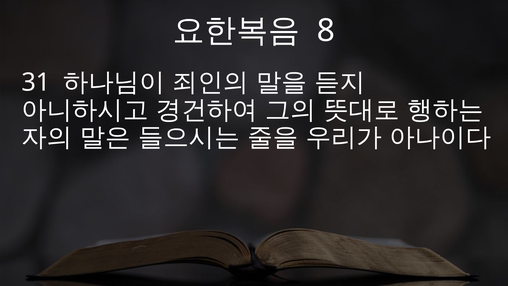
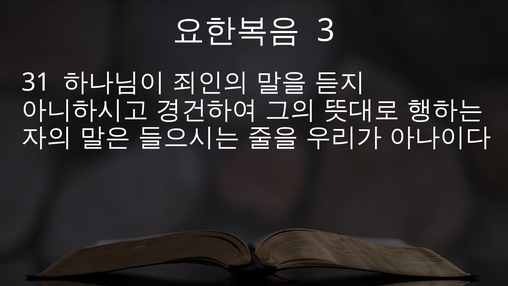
8: 8 -> 3 (326, 31)
